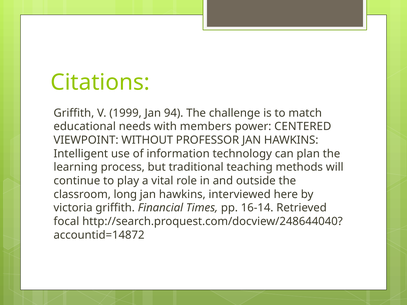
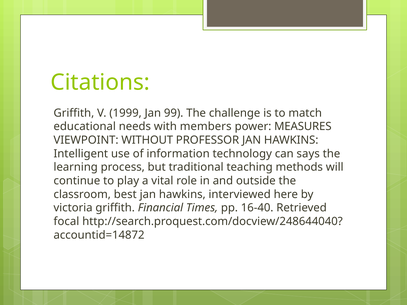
94: 94 -> 99 (174, 113)
CENTERED: CENTERED -> MEASURES (303, 127)
plan: plan -> says (308, 154)
long: long -> best (125, 194)
16-14: 16-14 -> 16-40 (257, 208)
